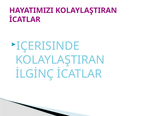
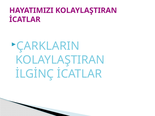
IÇERISINDE: IÇERISINDE -> ÇARKLARIN (48, 46)
